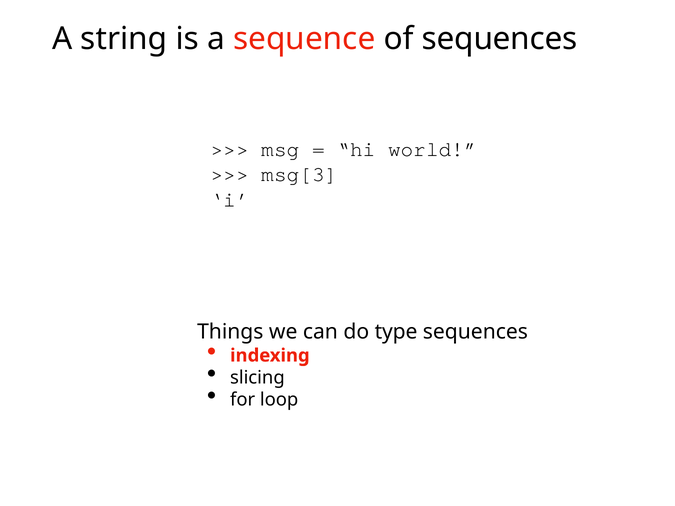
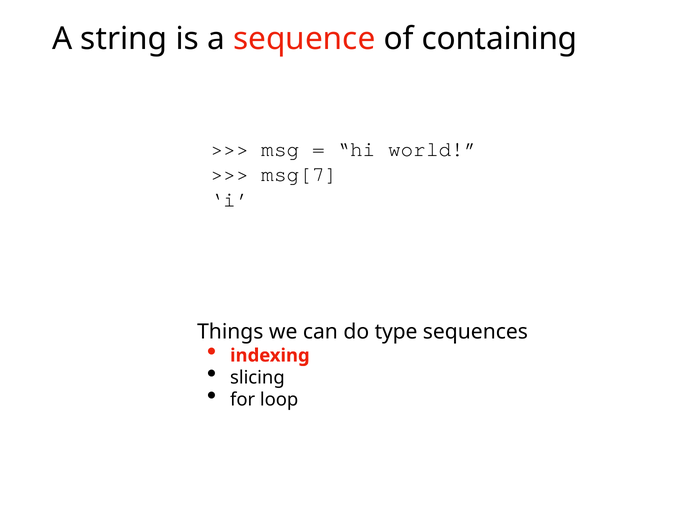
of sequences: sequences -> containing (500, 39)
msg[3: msg[3 -> msg[7 (299, 175)
